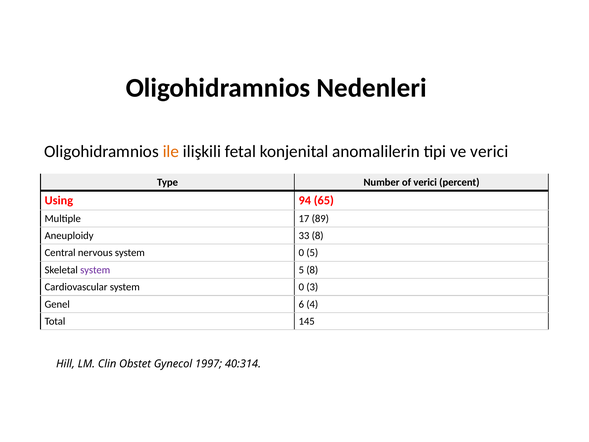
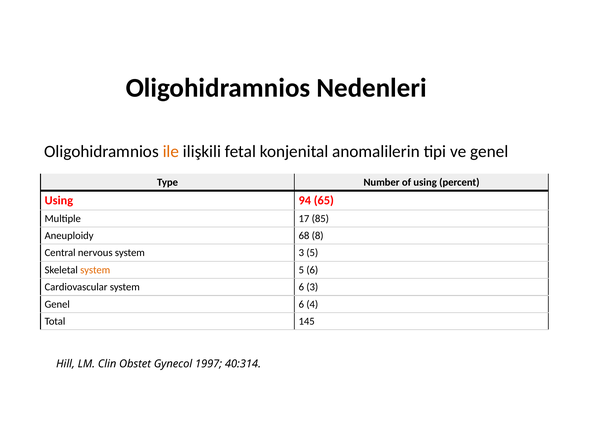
ve verici: verici -> genel (489, 151)
of verici: verici -> using (425, 182)
89: 89 -> 85 (320, 218)
33: 33 -> 68 (304, 236)
nervous system 0: 0 -> 3 (301, 253)
system colour: purple -> orange (95, 270)
5 8: 8 -> 6 (312, 270)
Cardiovascular system 0: 0 -> 6 (301, 287)
